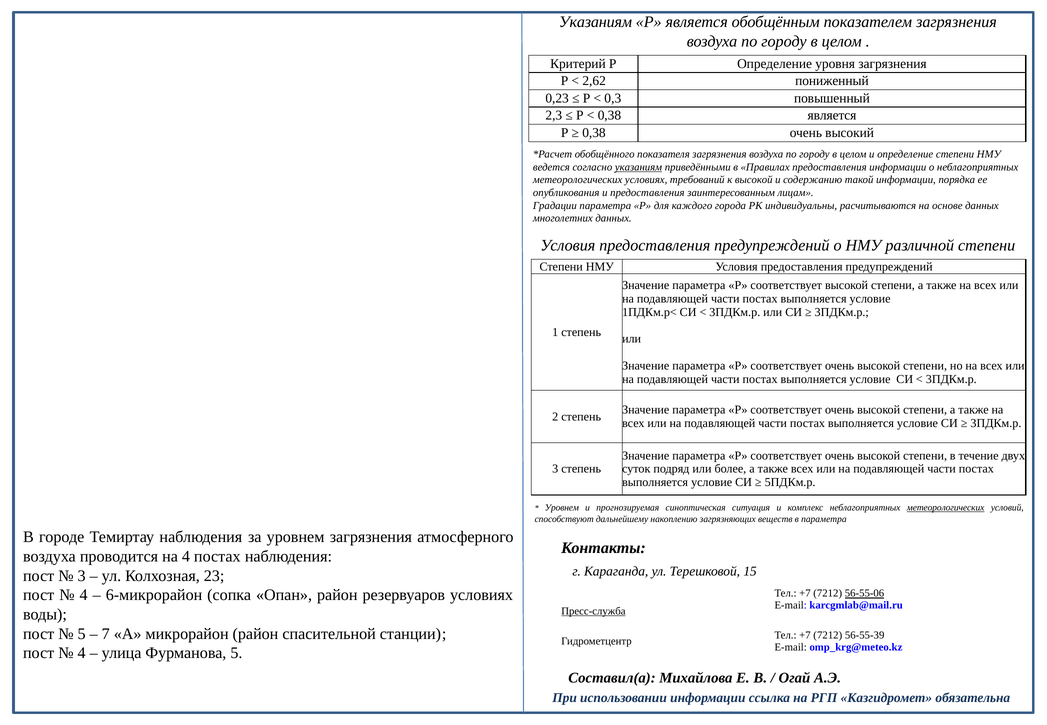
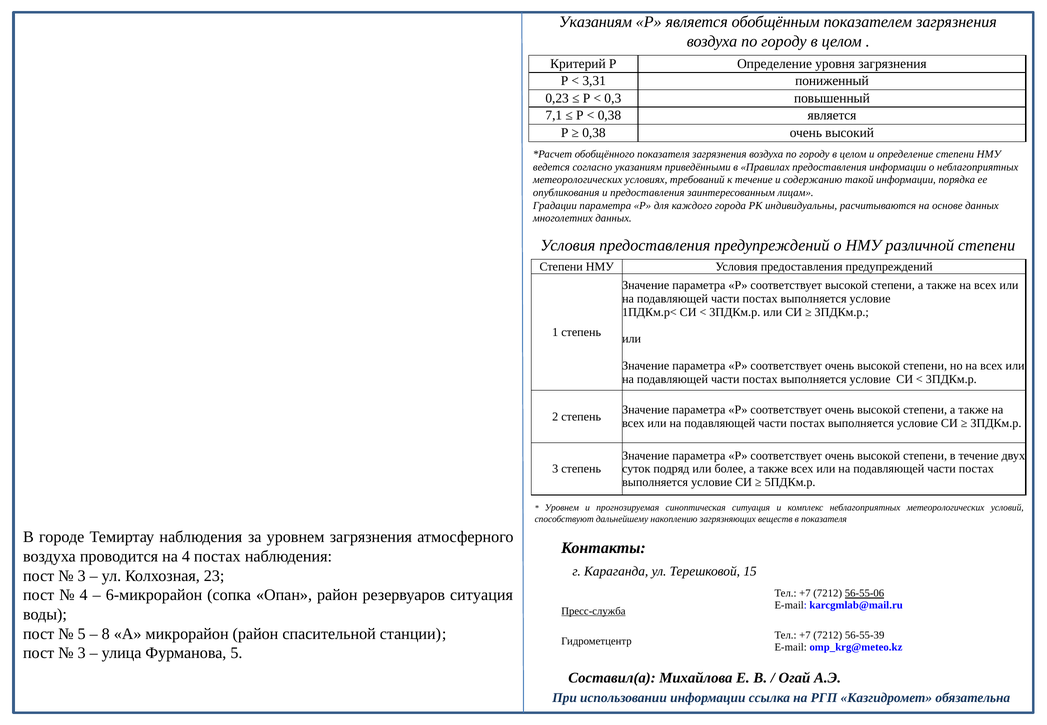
2,62: 2,62 -> 3,31 (594, 81)
2,3: 2,3 -> 7,1 (554, 115)
указаниям underline: present -> none (639, 167)
к высокой: высокой -> течение (754, 180)
метеорологических underline: present -> none (946, 508)
в параметра: параметра -> показателя (824, 519)
резервуаров условиях: условиях -> ситуация (482, 595)
7: 7 -> 8 (106, 634)
4: 4 -> 3 (82, 653)
